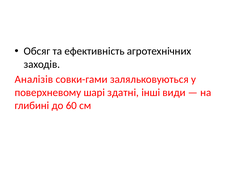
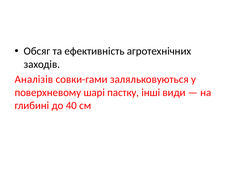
здатні: здатні -> пастку (123, 92)
60: 60 -> 40 (71, 105)
